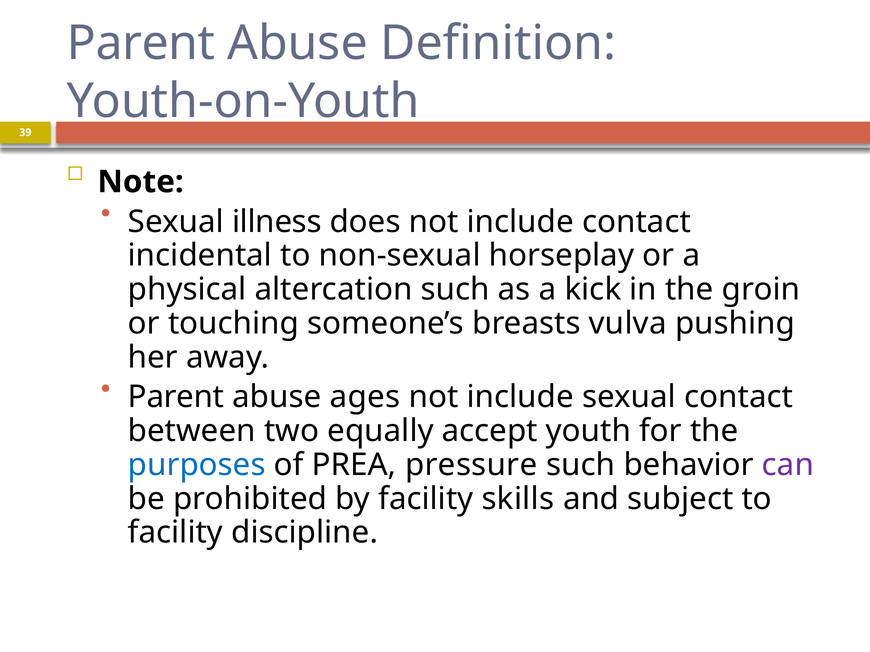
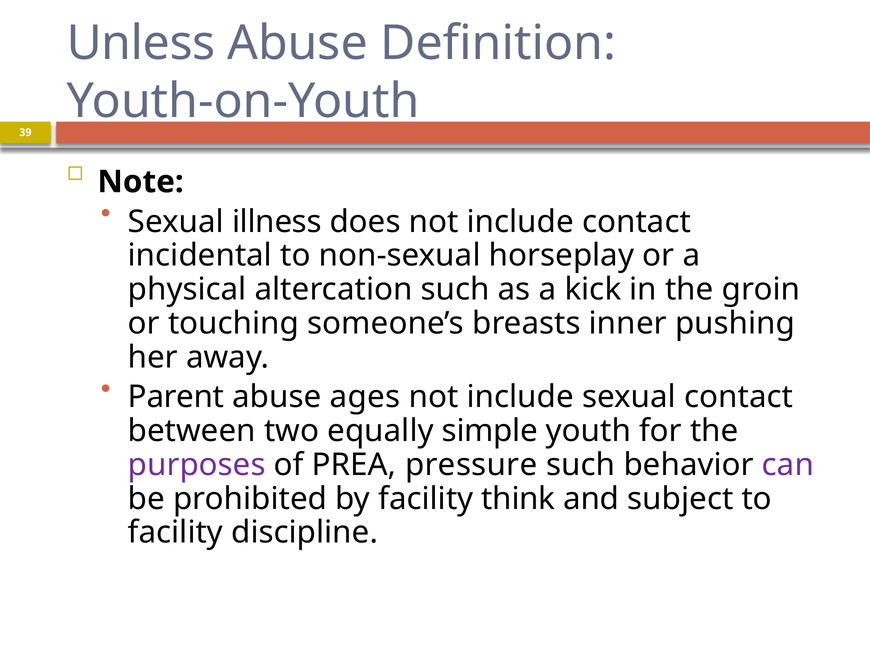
Parent: Parent -> Unless (141, 43)
vulva: vulva -> inner (628, 324)
accept: accept -> simple (490, 431)
purposes colour: blue -> purple (197, 465)
skills: skills -> think (518, 499)
